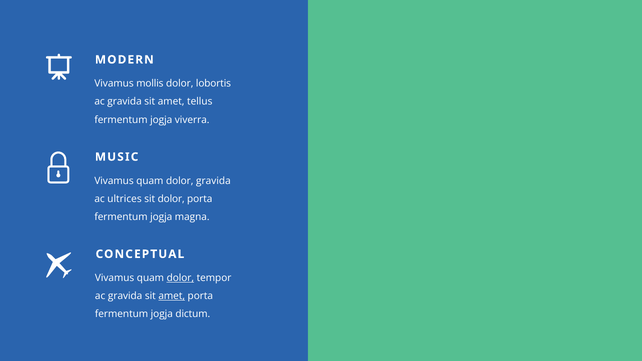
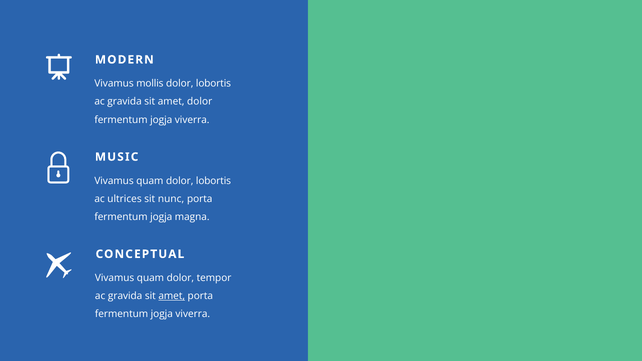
amet tellus: tellus -> dolor (200, 102)
quam dolor gravida: gravida -> lobortis (213, 181)
sit dolor: dolor -> nunc (171, 199)
dolor underline: present -> none (180, 278)
dictum: dictum -> viverra (193, 314)
